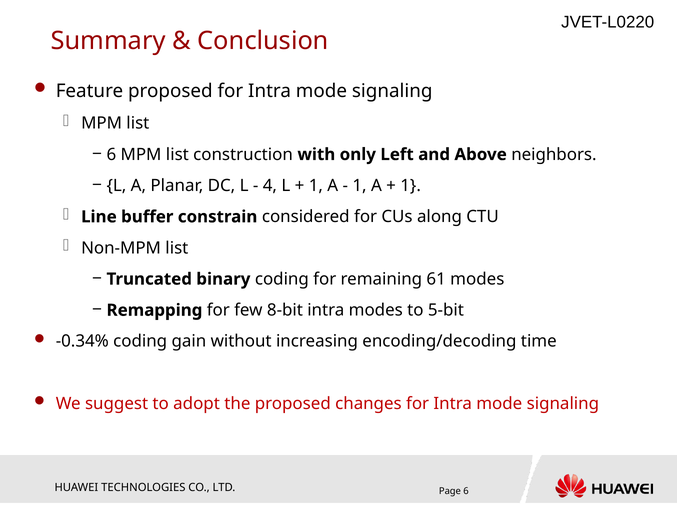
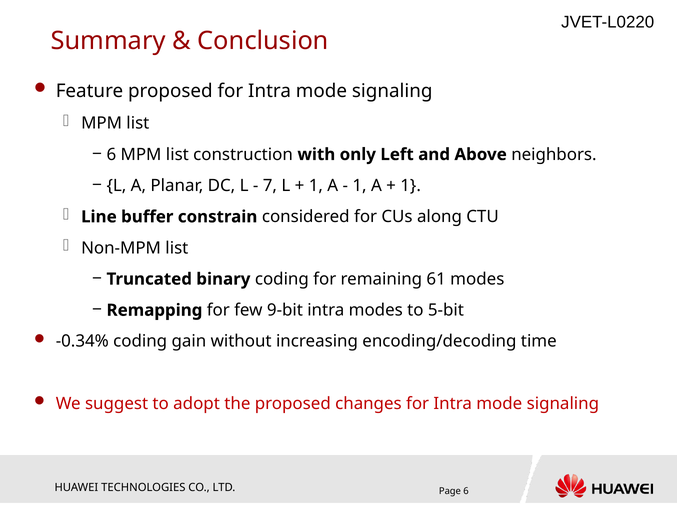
4: 4 -> 7 (270, 186)
8-bit: 8-bit -> 9-bit (285, 310)
